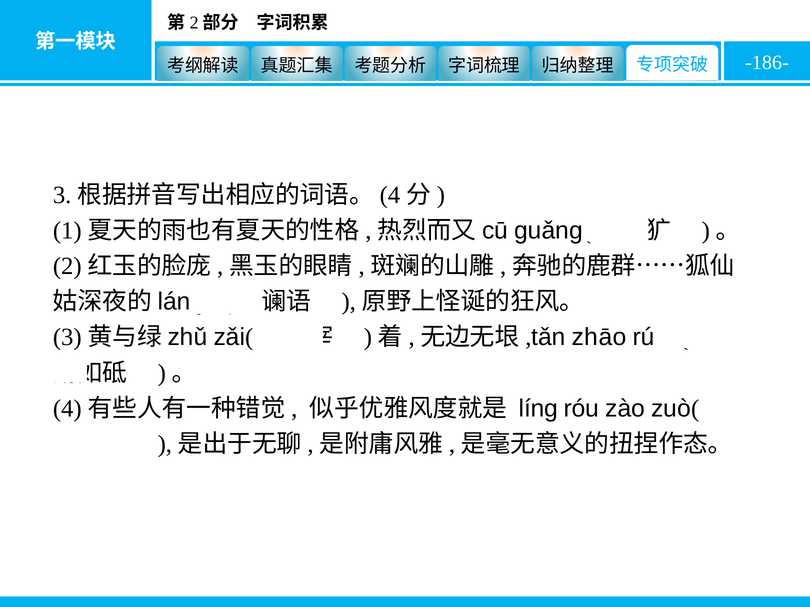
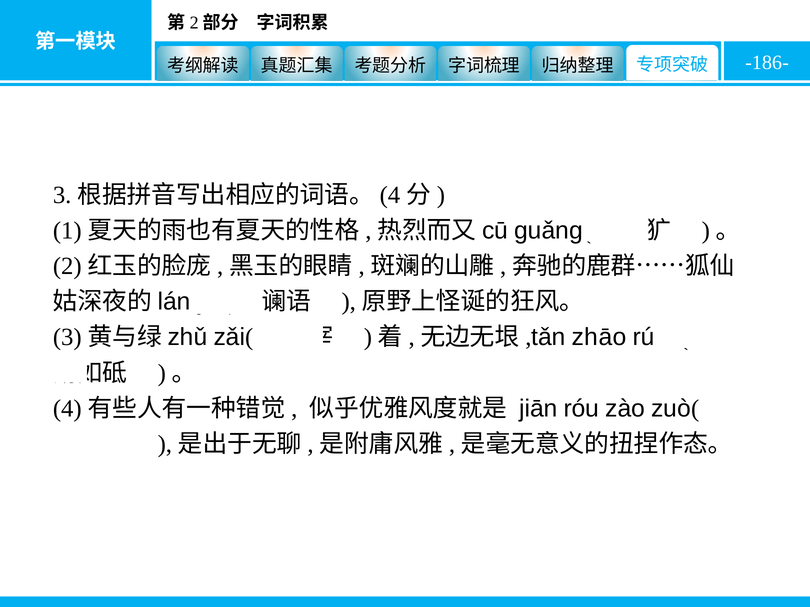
líng: líng -> jiān (538, 409)
